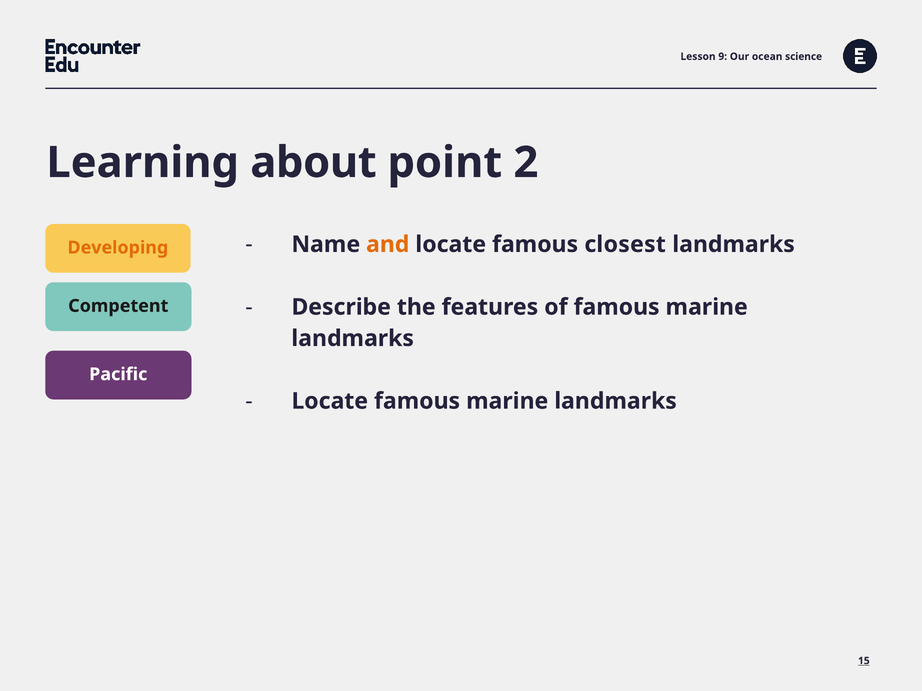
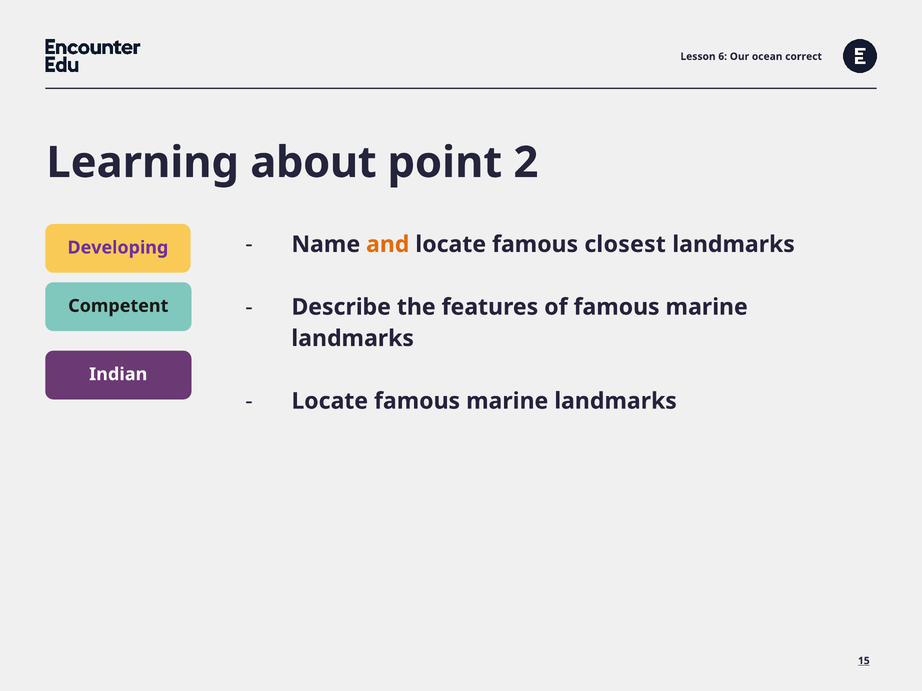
9: 9 -> 6 (723, 57)
science: science -> correct (804, 57)
Developing colour: orange -> purple (118, 248)
Pacific: Pacific -> Indian (118, 375)
